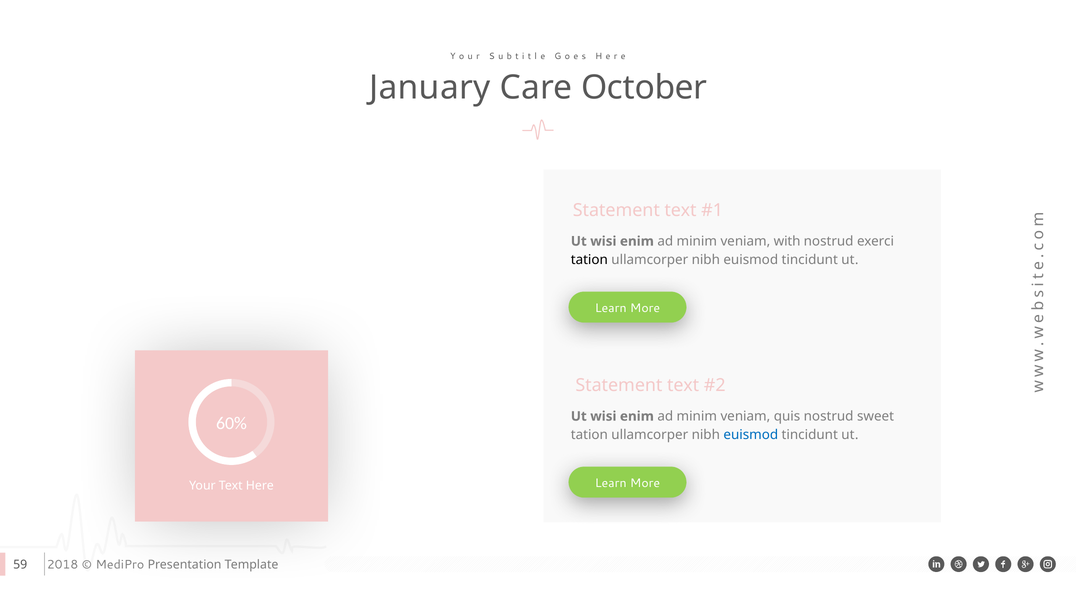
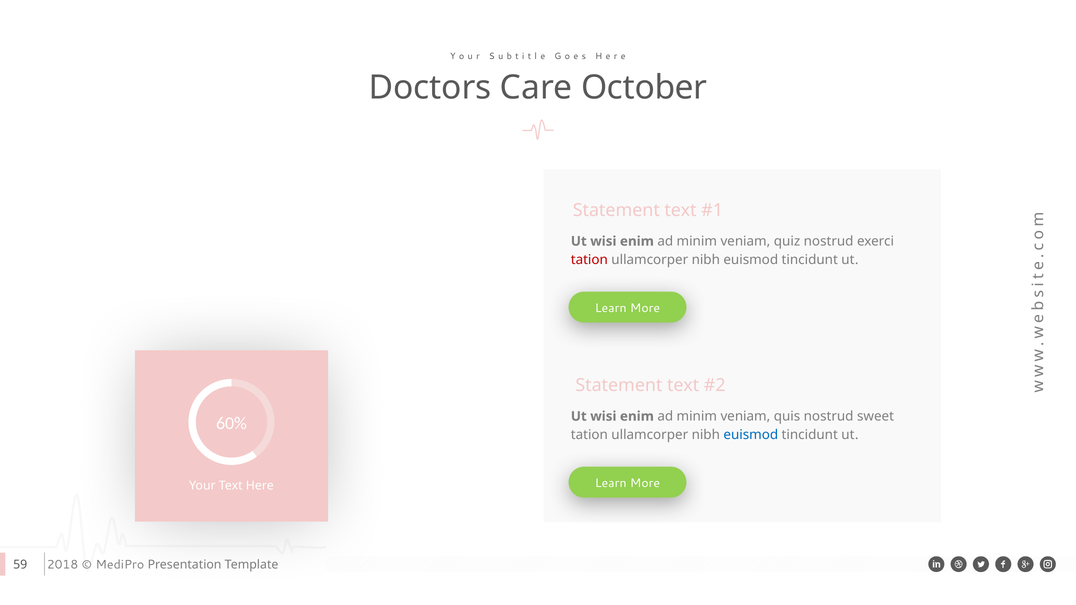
January: January -> Doctors (430, 88)
with: with -> quiz (787, 241)
tation colour: black -> red (589, 260)
